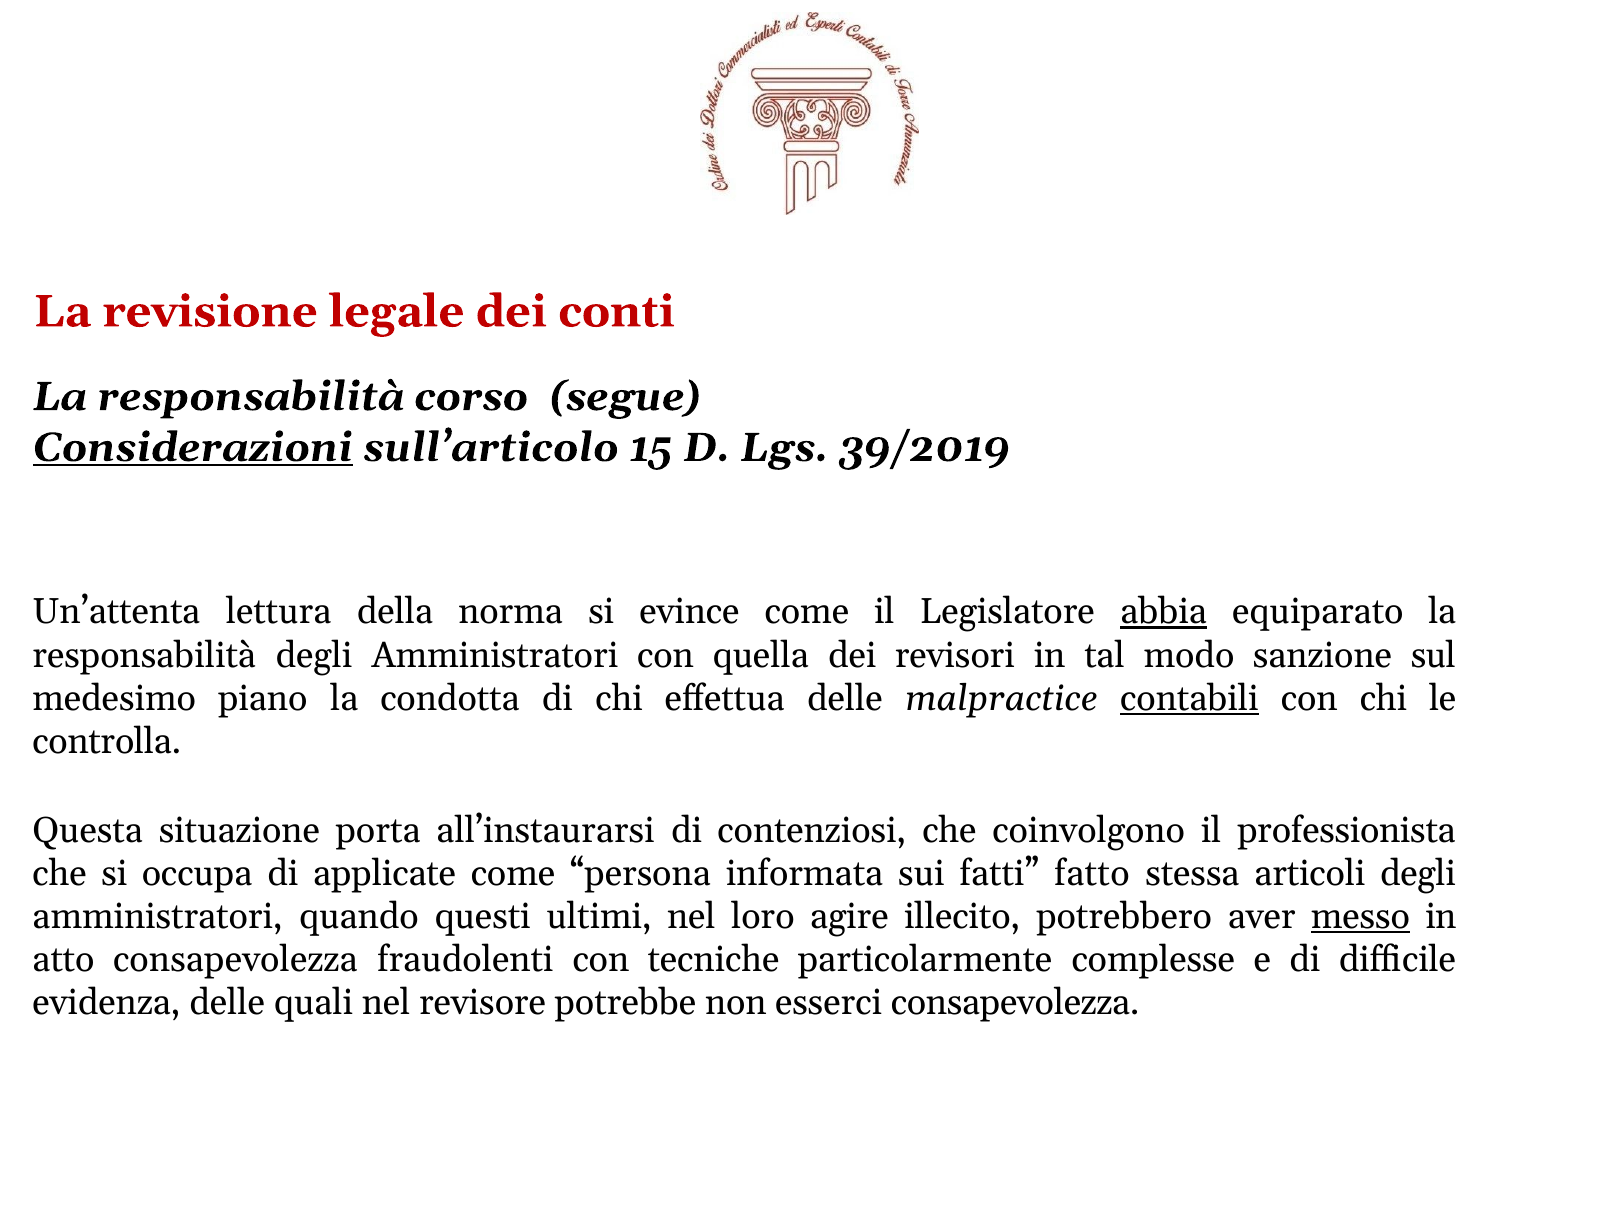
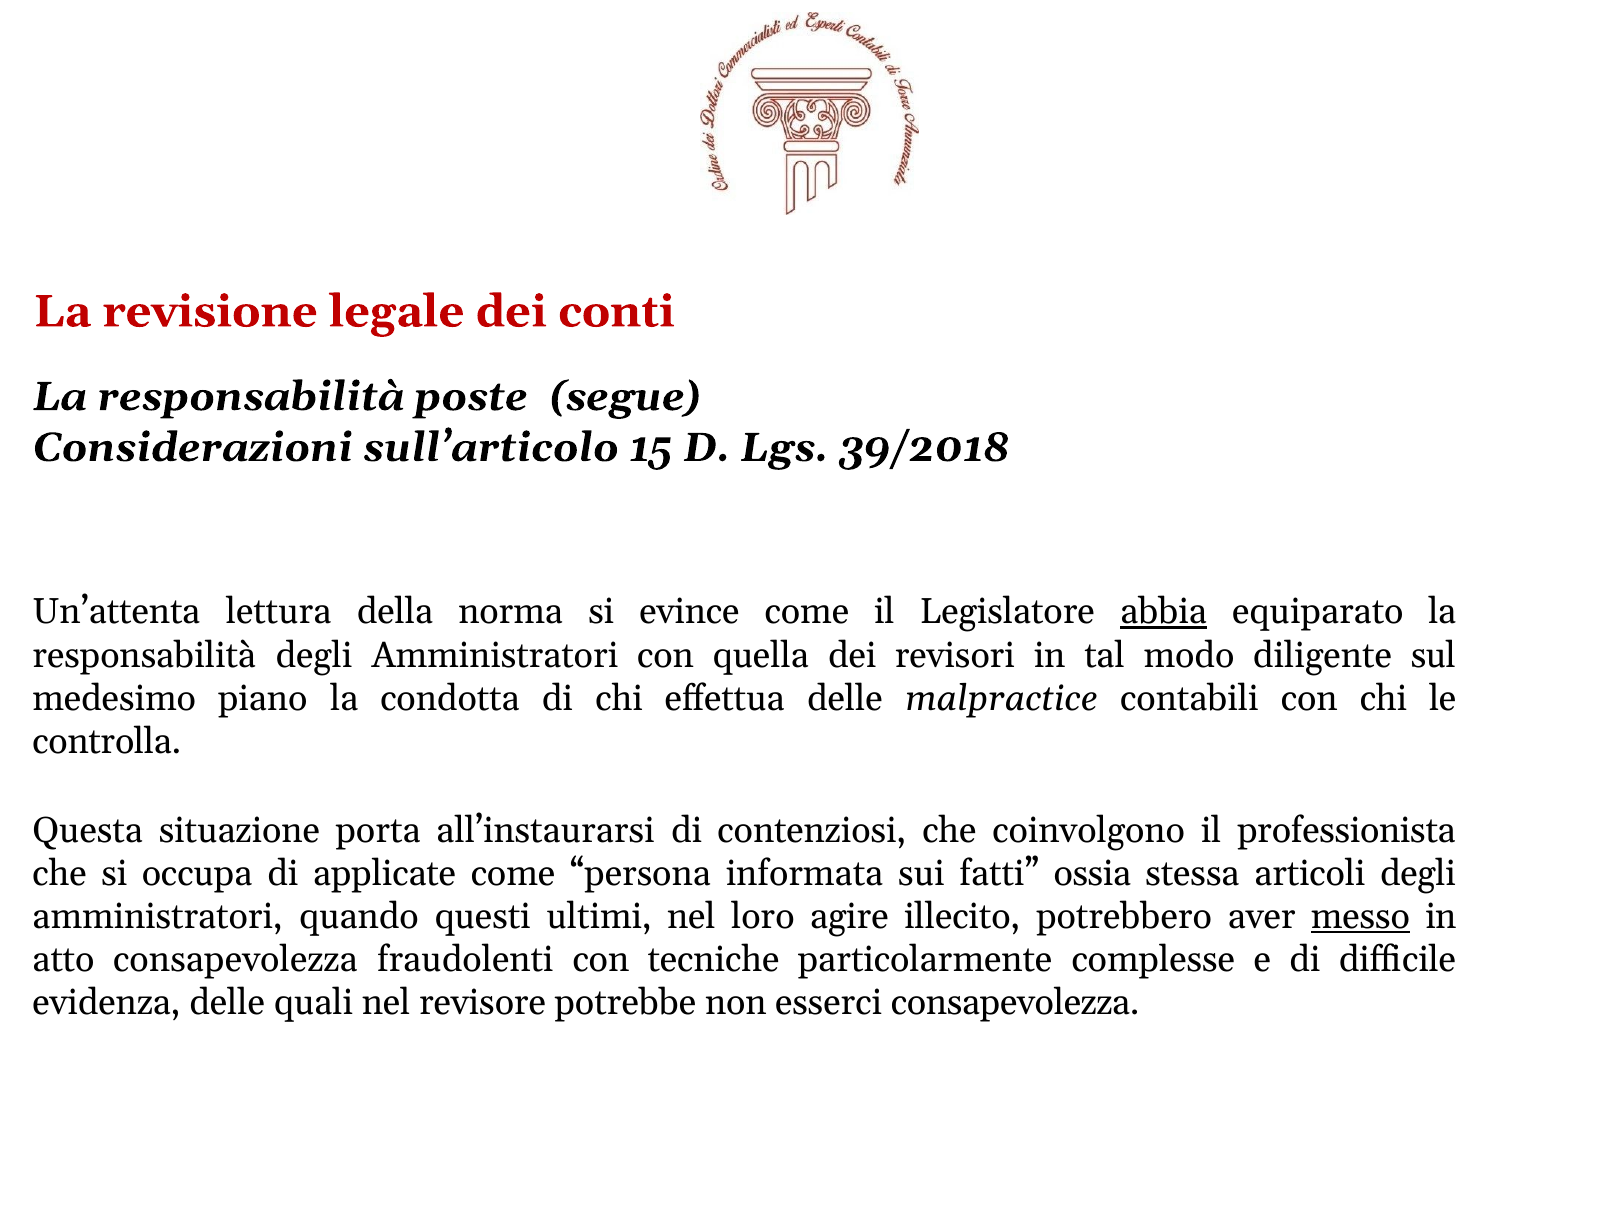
corso: corso -> poste (471, 397)
Considerazioni underline: present -> none (193, 448)
39/2019: 39/2019 -> 39/2018 (924, 448)
sanzione: sanzione -> diligente (1322, 655)
contabili underline: present -> none (1189, 699)
fatto: fatto -> ossia (1092, 873)
